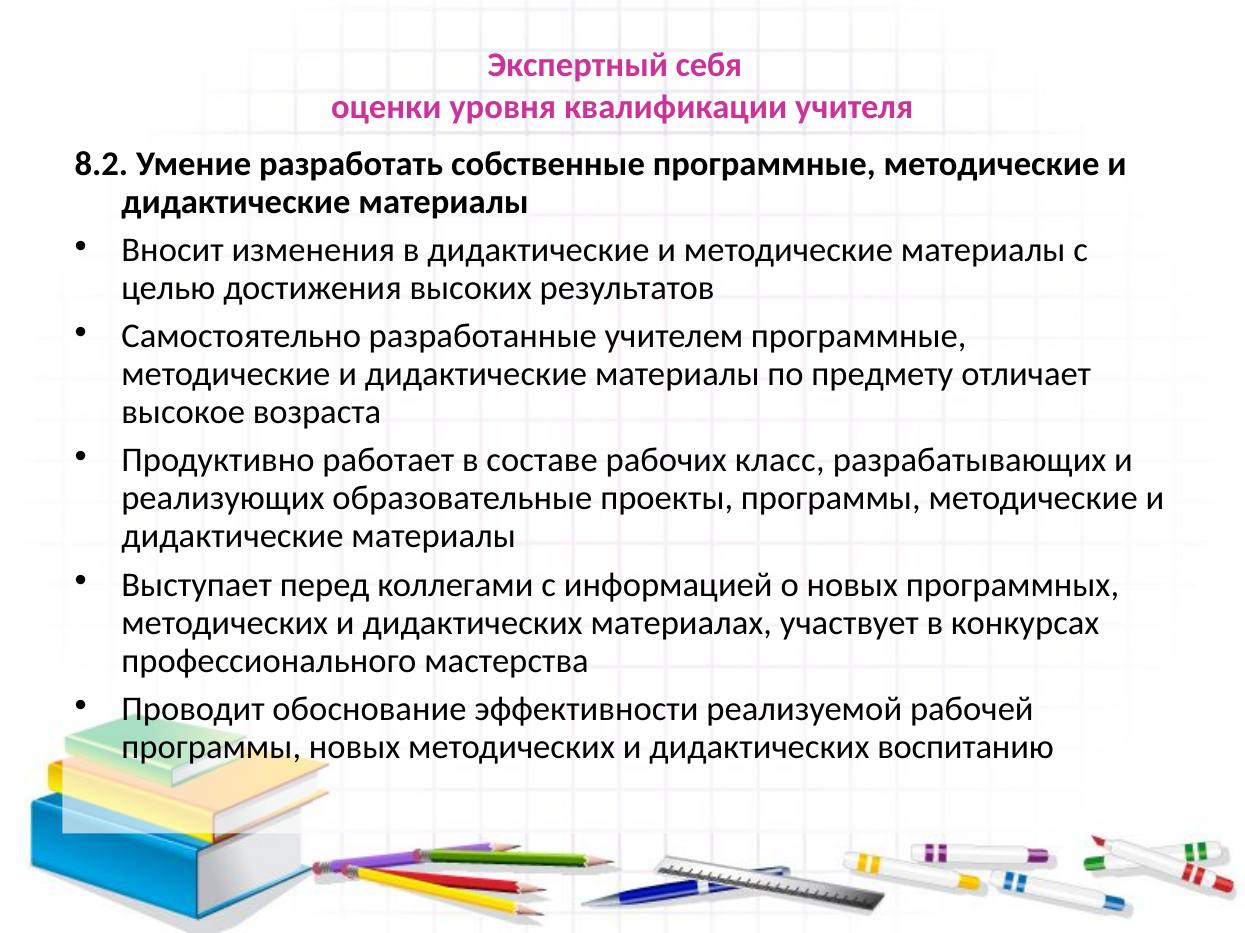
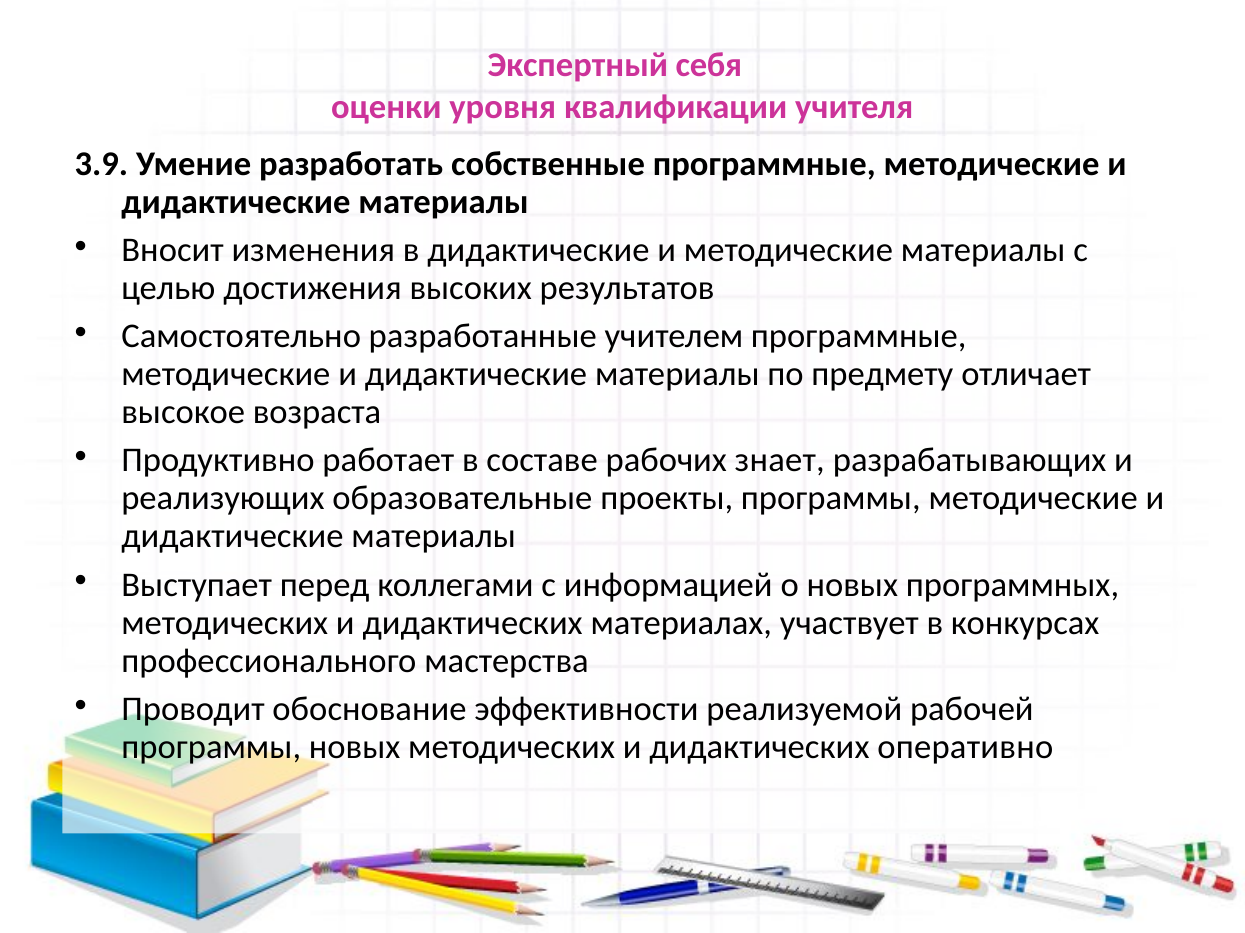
8.2: 8.2 -> 3.9 (101, 164)
класс: класс -> знает (780, 461)
воспитанию: воспитанию -> оперативно (965, 748)
